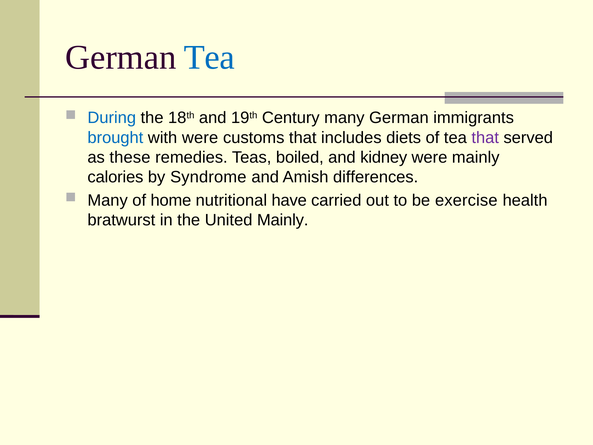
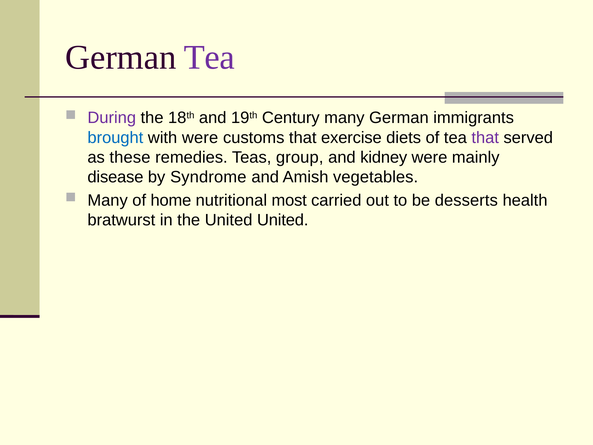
Tea colour: blue -> purple (209, 58)
During colour: blue -> purple (112, 118)
includes: includes -> exercise (351, 138)
boiled: boiled -> group (300, 157)
calories: calories -> disease (115, 177)
differences: differences -> vegetables (376, 177)
have: have -> most (289, 200)
exercise: exercise -> desserts (466, 200)
United Mainly: Mainly -> United (283, 220)
